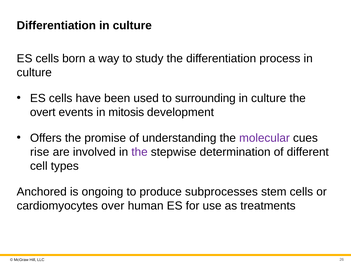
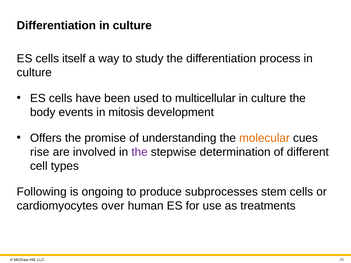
born: born -> itself (74, 59)
surrounding: surrounding -> multicellular (205, 98)
overt: overt -> body (43, 112)
molecular colour: purple -> orange (264, 138)
Anchored: Anchored -> Following (42, 192)
